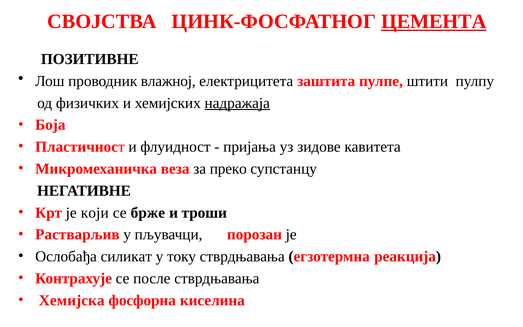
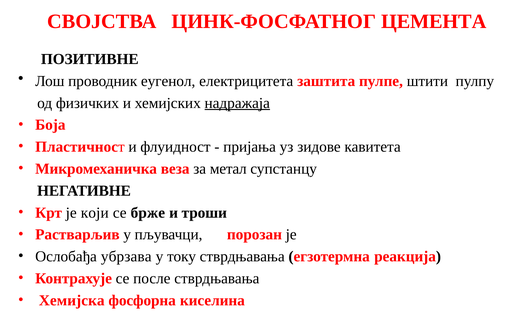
ЦЕМЕНТА underline: present -> none (434, 22)
влажној: влажној -> еугенол (168, 81)
преко: преко -> метал (228, 169)
силикат: силикат -> убрзава (126, 256)
